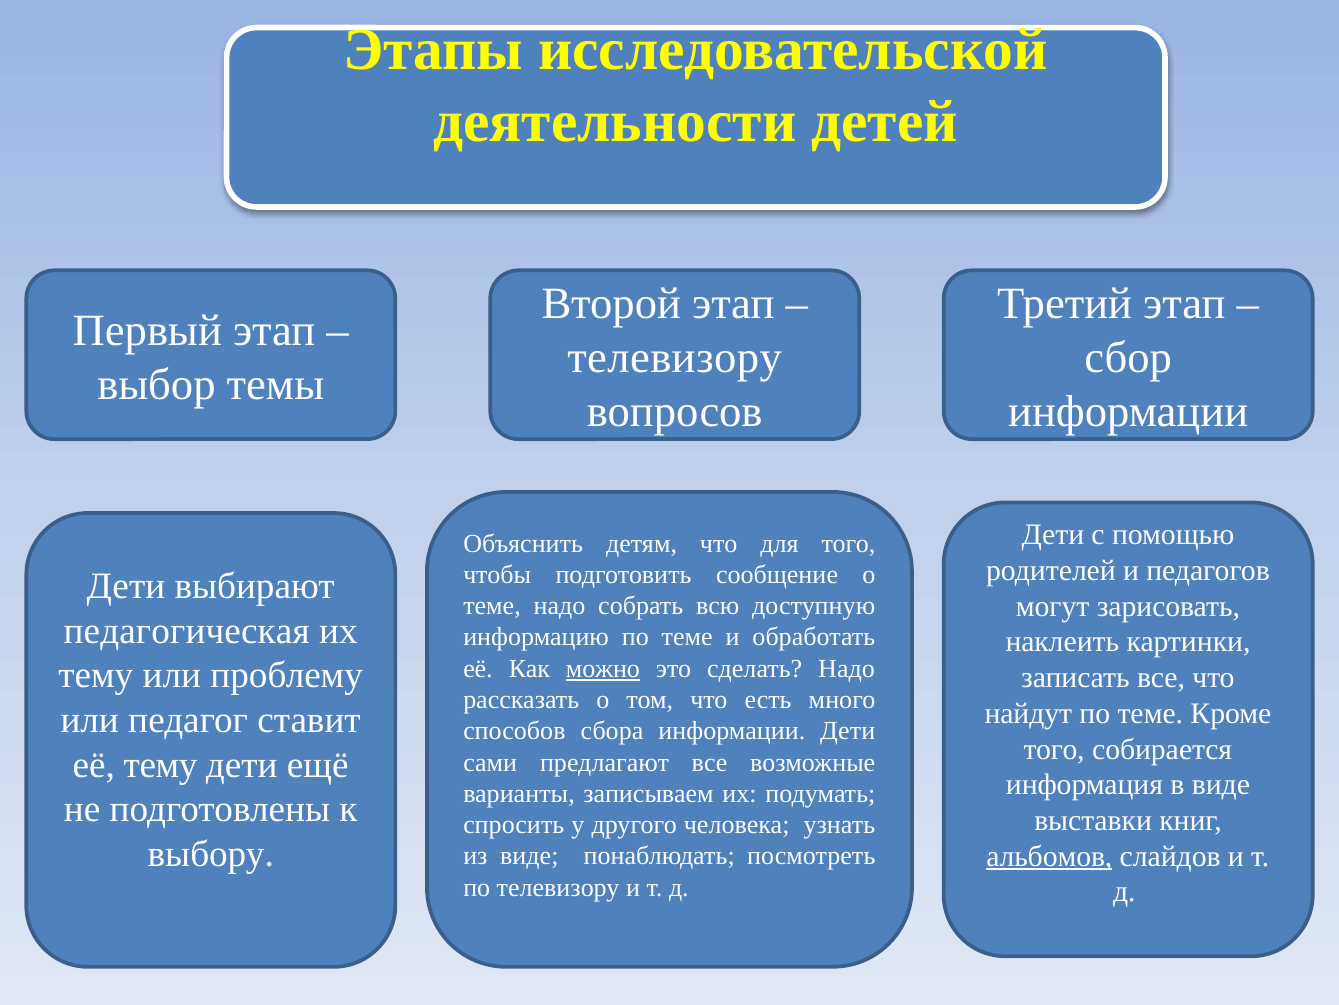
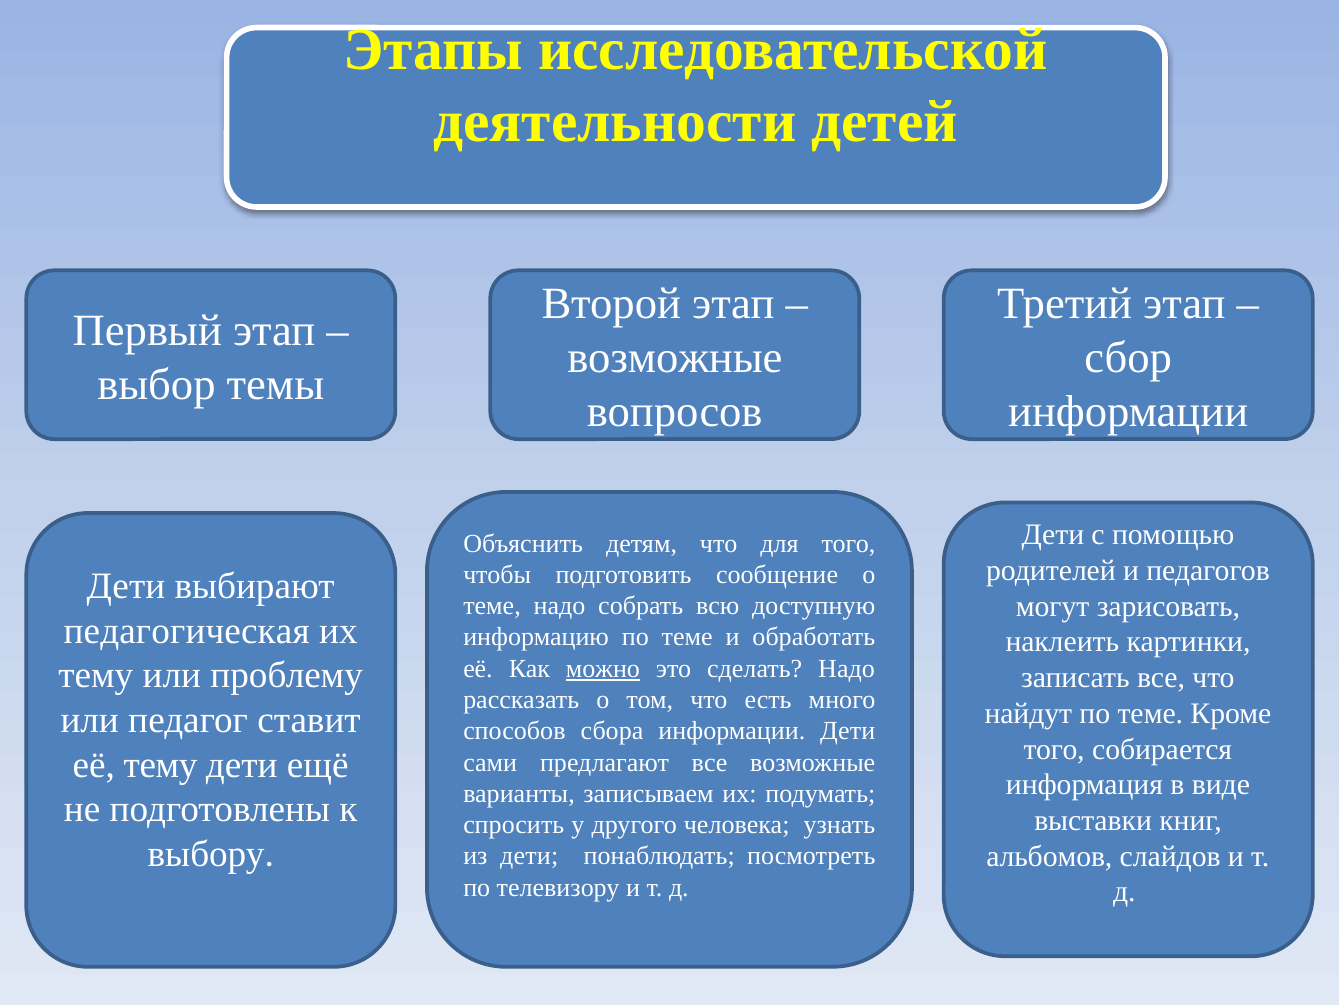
телевизору: телевизору -> возможные (675, 358)
альбомов underline: present -> none (1049, 856)
из виде: виде -> дети (529, 856)
